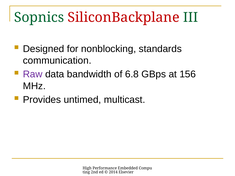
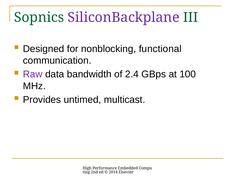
SiliconBackplane colour: red -> purple (124, 18)
standards: standards -> functional (160, 49)
6.8: 6.8 -> 2.4 (132, 74)
156: 156 -> 100 (188, 74)
